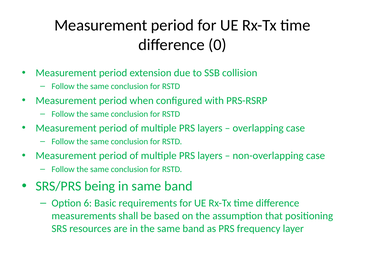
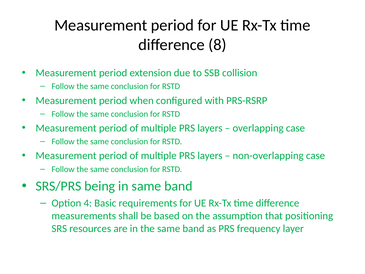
0: 0 -> 8 (217, 45)
6: 6 -> 4 (88, 203)
